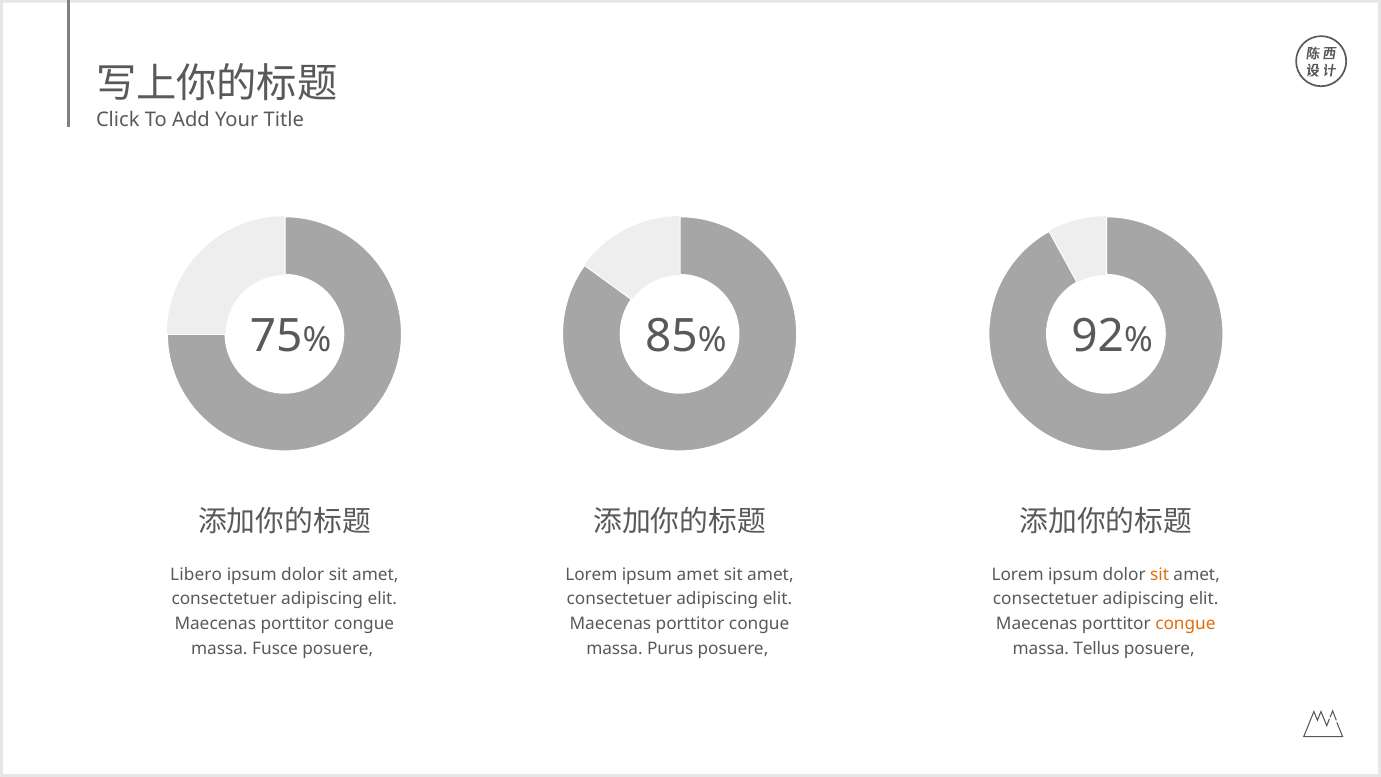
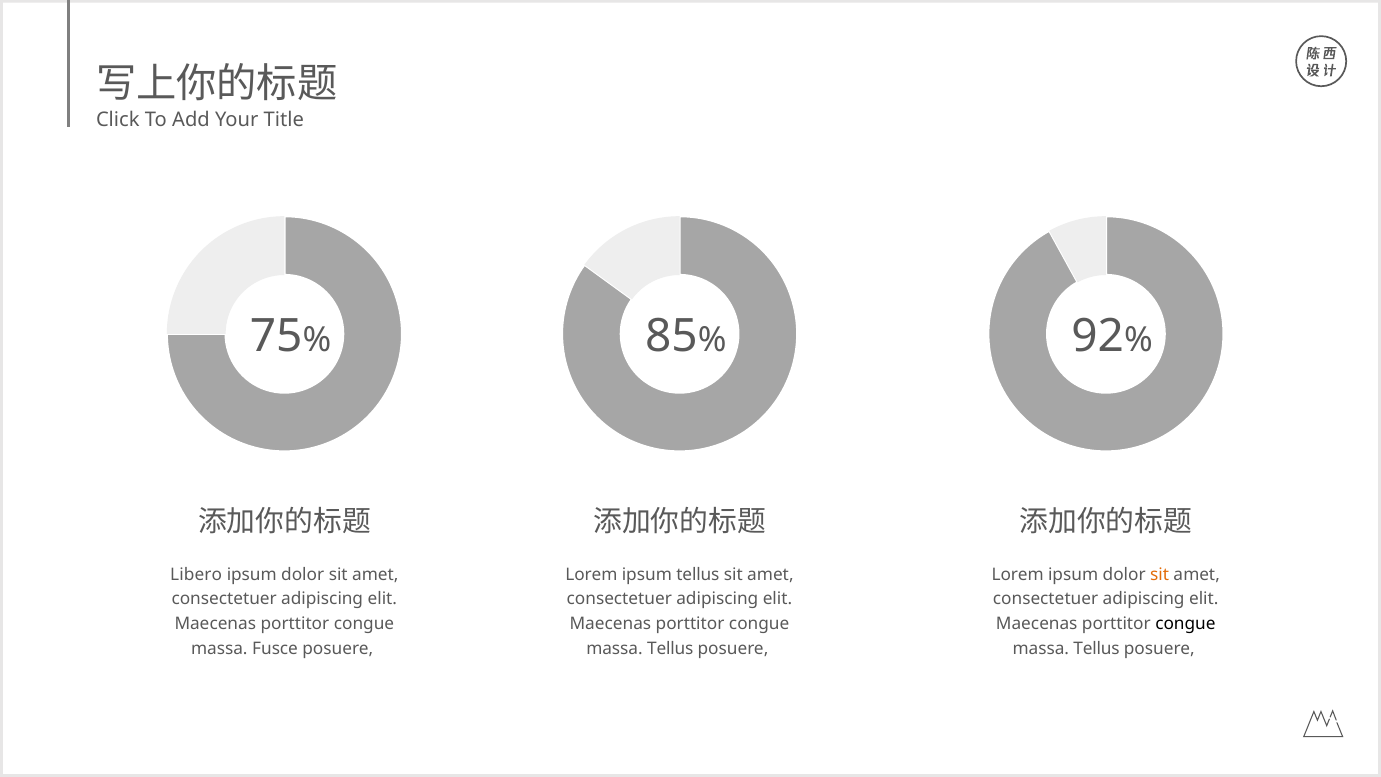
ipsum amet: amet -> tellus (698, 574)
congue colour: orange -> black (1185, 624)
Purus: Purus -> Tellus (670, 649)
